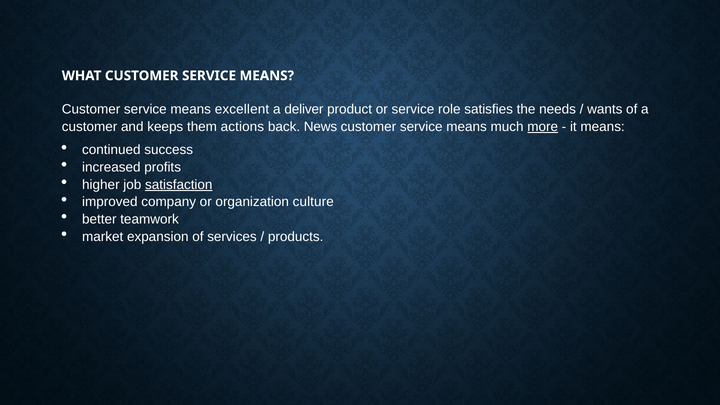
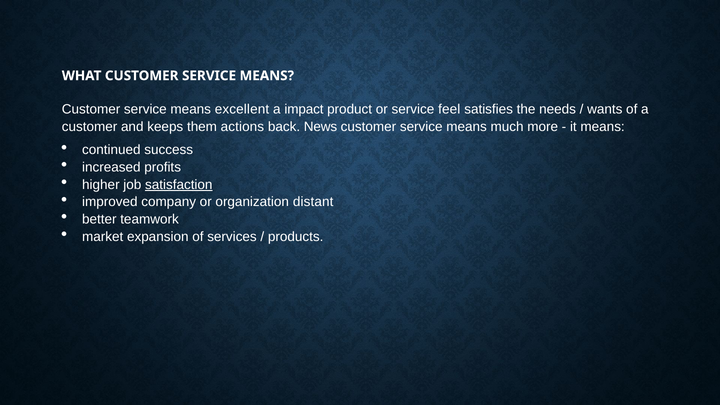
deliver: deliver -> impact (304, 109)
role: role -> feel (449, 109)
more underline: present -> none (543, 127)
culture: culture -> distant (313, 202)
